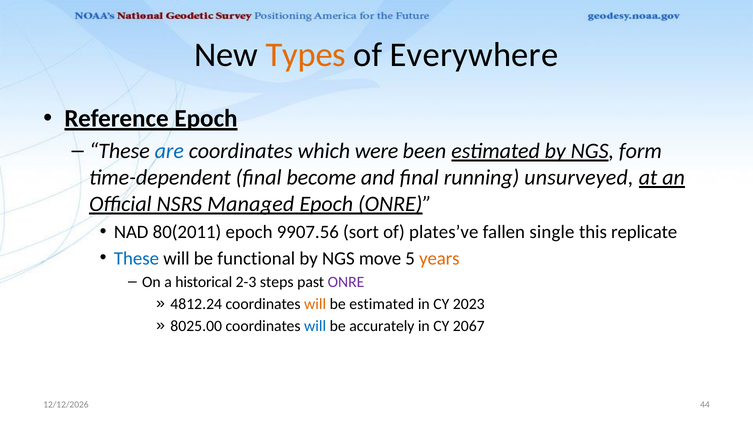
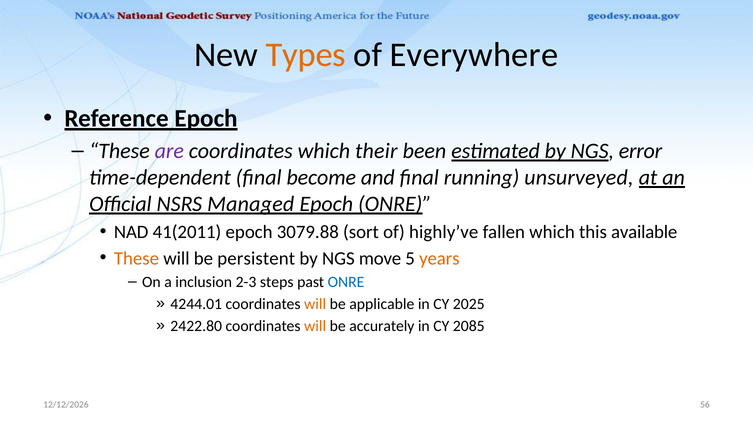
are colour: blue -> purple (169, 151)
were: were -> their (376, 151)
form: form -> error (640, 151)
80(2011: 80(2011 -> 41(2011 (187, 232)
9907.56: 9907.56 -> 3079.88 (308, 232)
plates’ve: plates’ve -> highly’ve (444, 232)
fallen single: single -> which (552, 232)
replicate: replicate -> available (644, 232)
These colour: blue -> orange (136, 258)
functional: functional -> persistent (256, 258)
historical: historical -> inclusion (204, 282)
ONRE colour: purple -> blue (346, 282)
4812.24: 4812.24 -> 4244.01 (196, 304)
be estimated: estimated -> applicable (382, 304)
2023: 2023 -> 2025 (469, 304)
8025.00: 8025.00 -> 2422.80 (196, 326)
will colour: blue -> orange (315, 326)
2067: 2067 -> 2085 (469, 326)
44: 44 -> 56 (705, 404)
